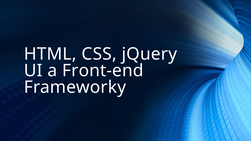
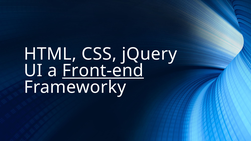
Front-end underline: none -> present (103, 71)
